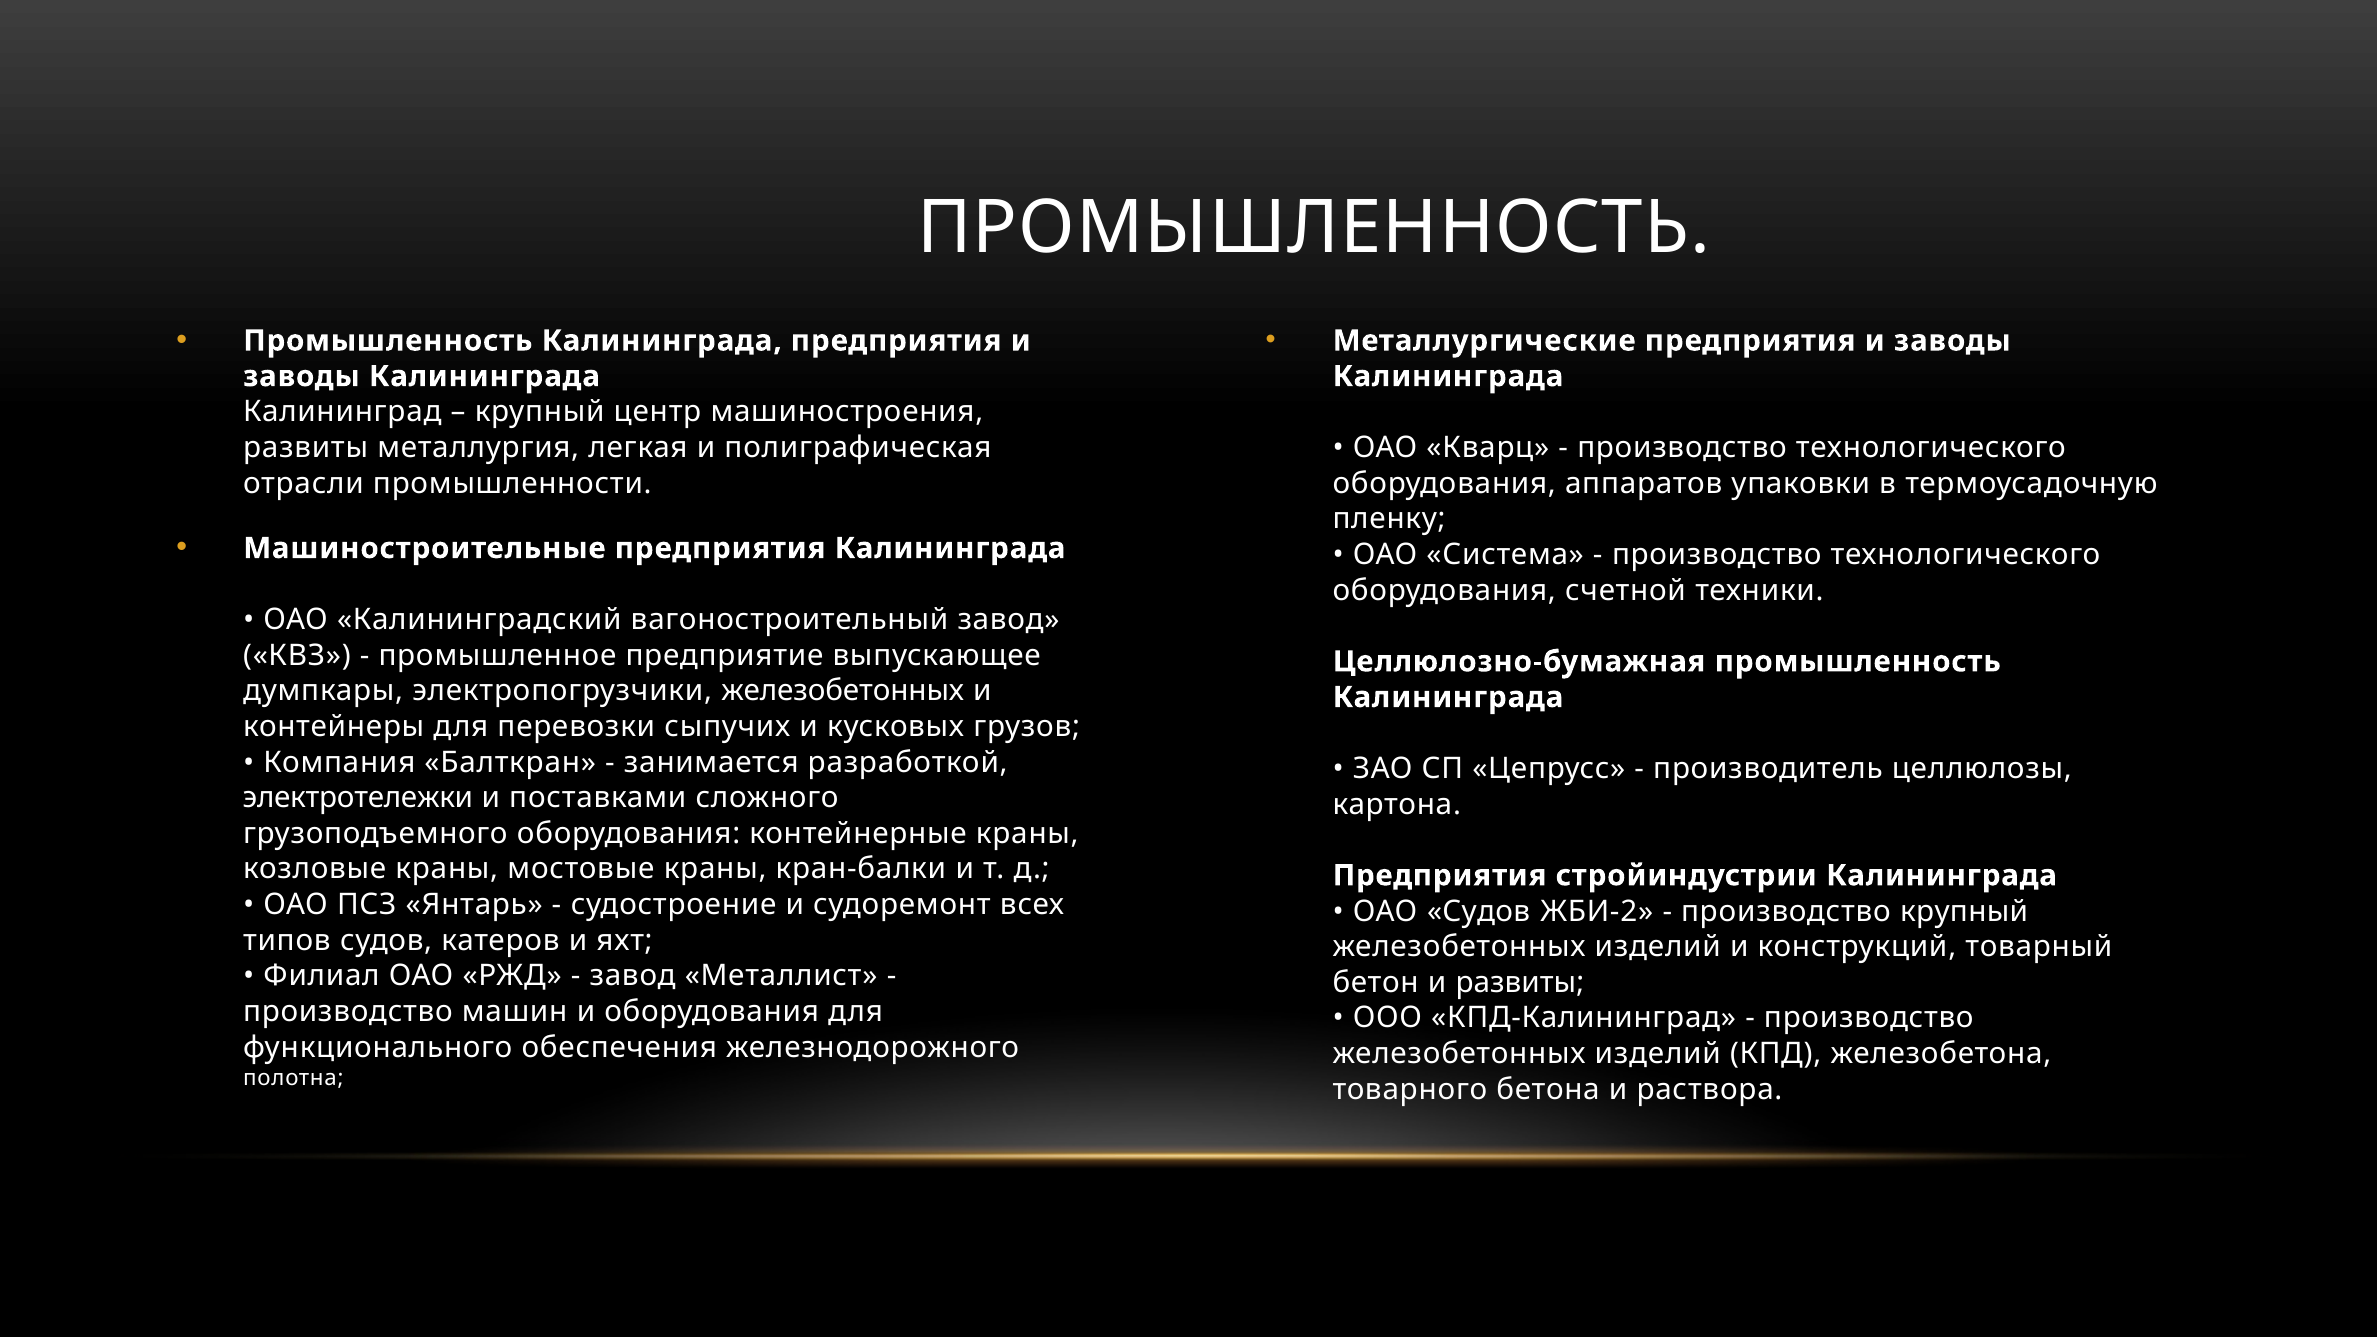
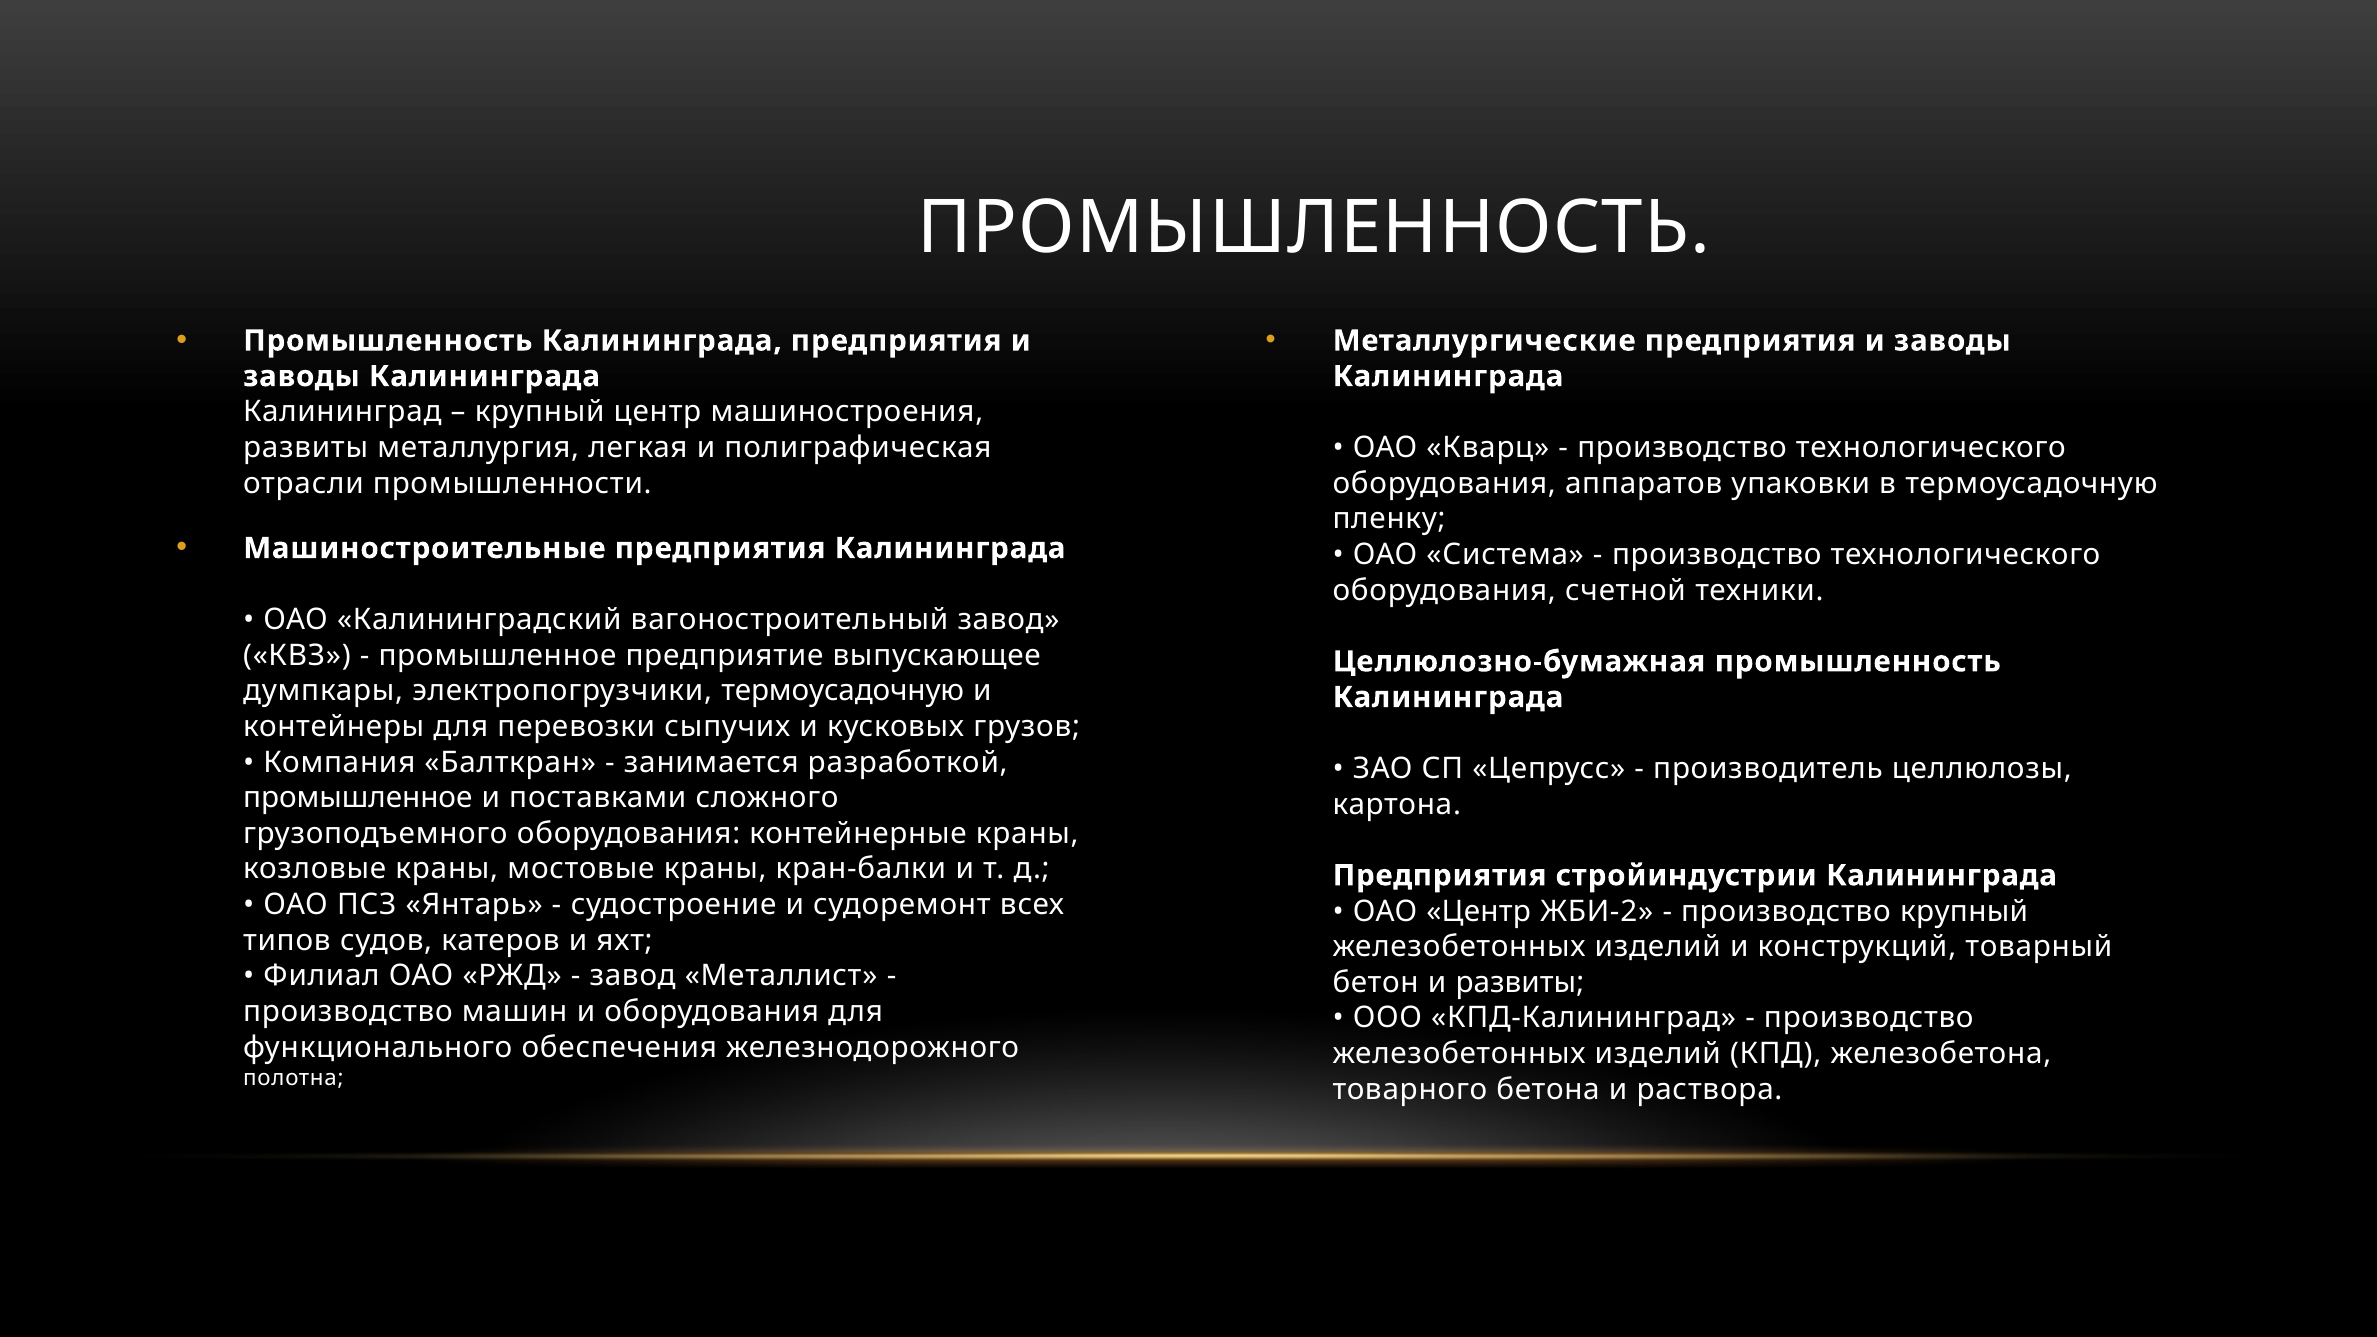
электропогрузчики железобетонных: железобетонных -> термоусадочную (843, 691)
электротележки: электротележки -> промышленное (358, 798)
ОАО Судов: Судов -> Центр (1479, 911)
